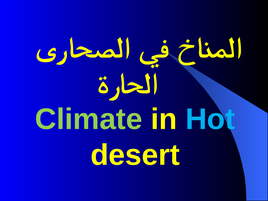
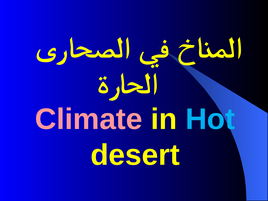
Climate colour: light green -> pink (89, 119)
